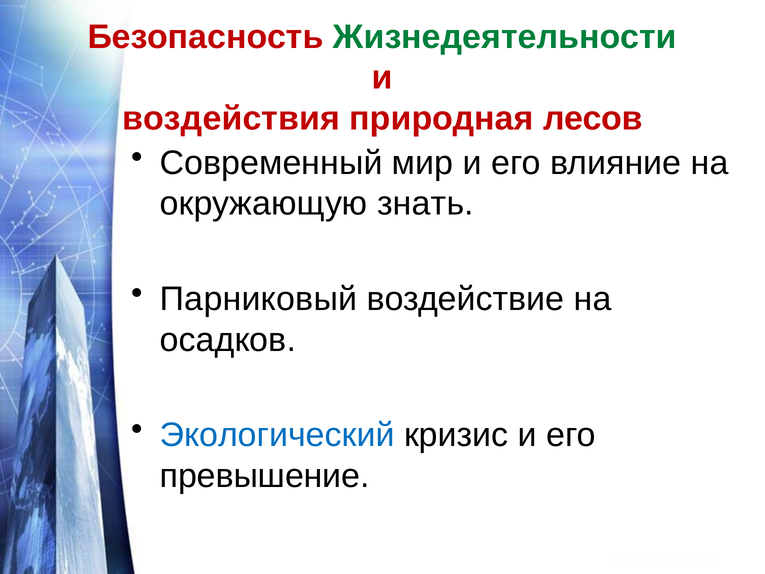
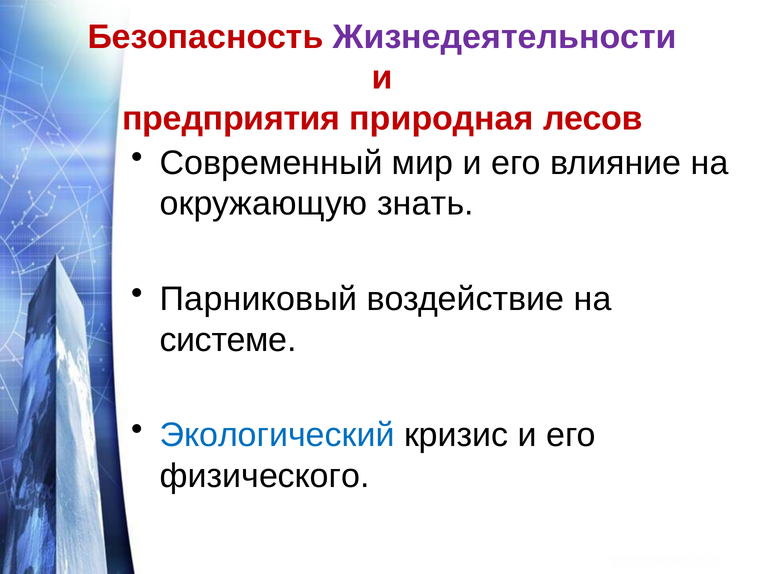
Жизнедеятельности colour: green -> purple (505, 37)
воздействия: воздействия -> предприятия (231, 118)
осадков: осадков -> системе (228, 340)
превышение: превышение -> физического (265, 476)
